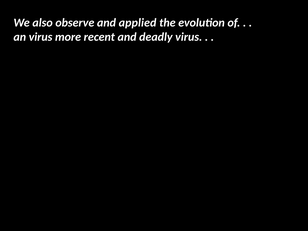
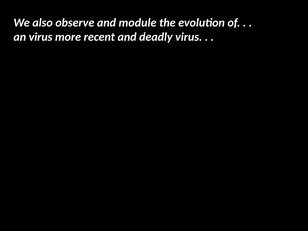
applied: applied -> module (138, 23)
